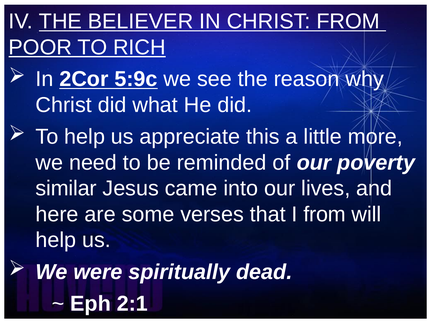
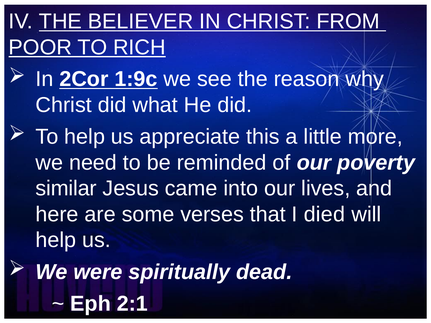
5:9c: 5:9c -> 1:9c (136, 79)
I from: from -> died (324, 214)
